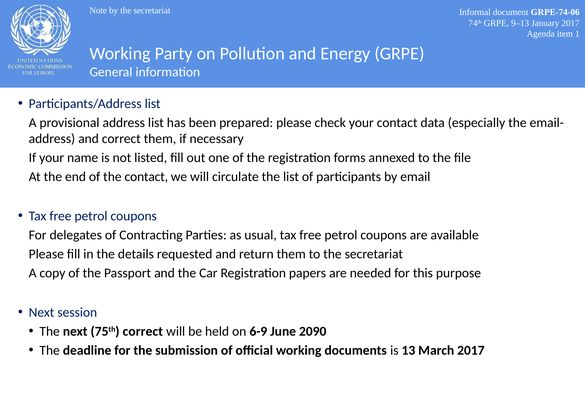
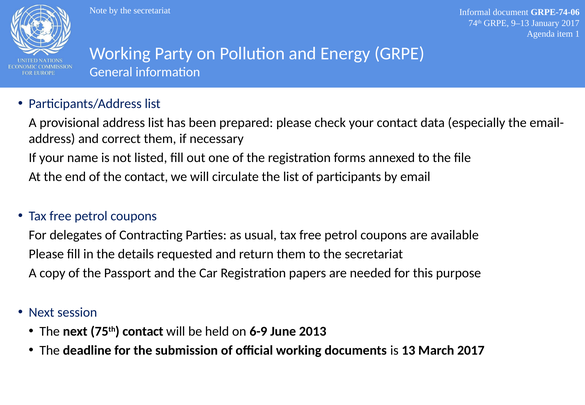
75th correct: correct -> contact (143, 331)
2090: 2090 -> 2013 (313, 331)
